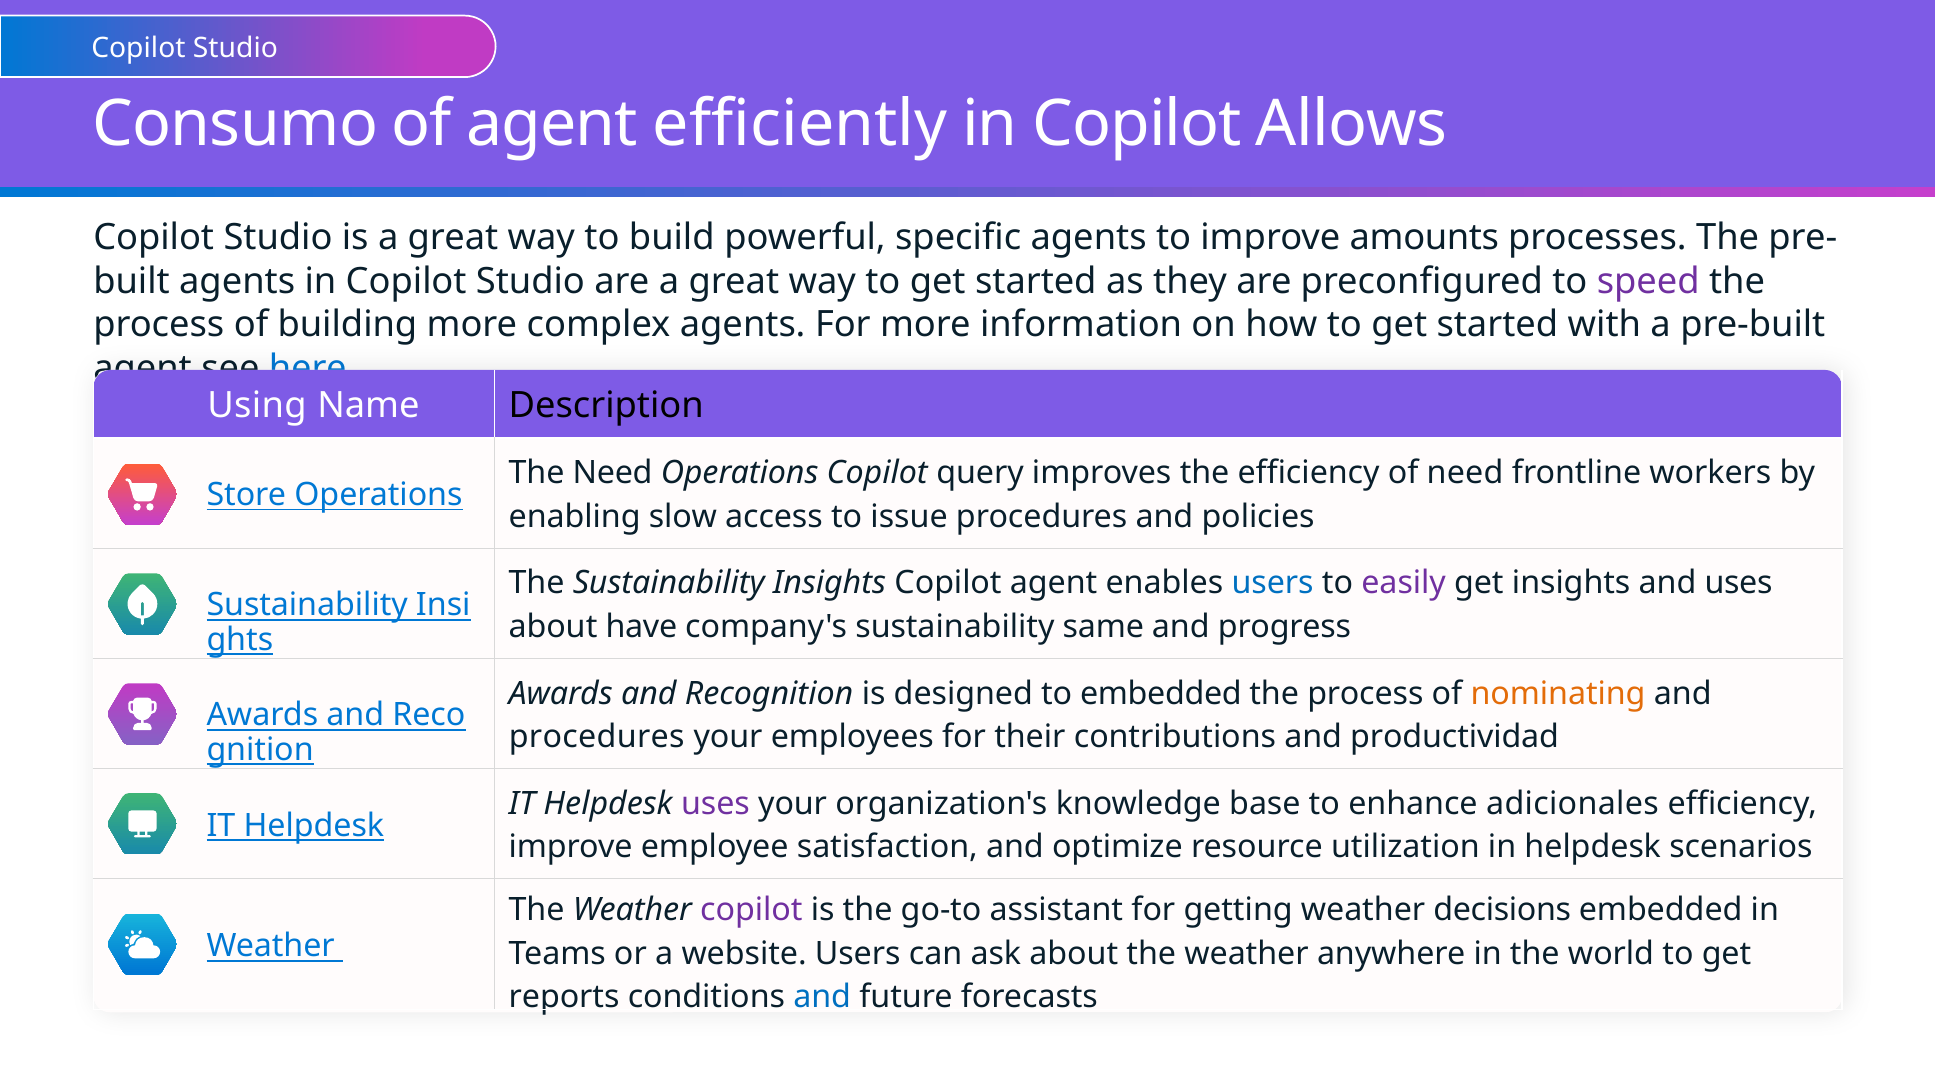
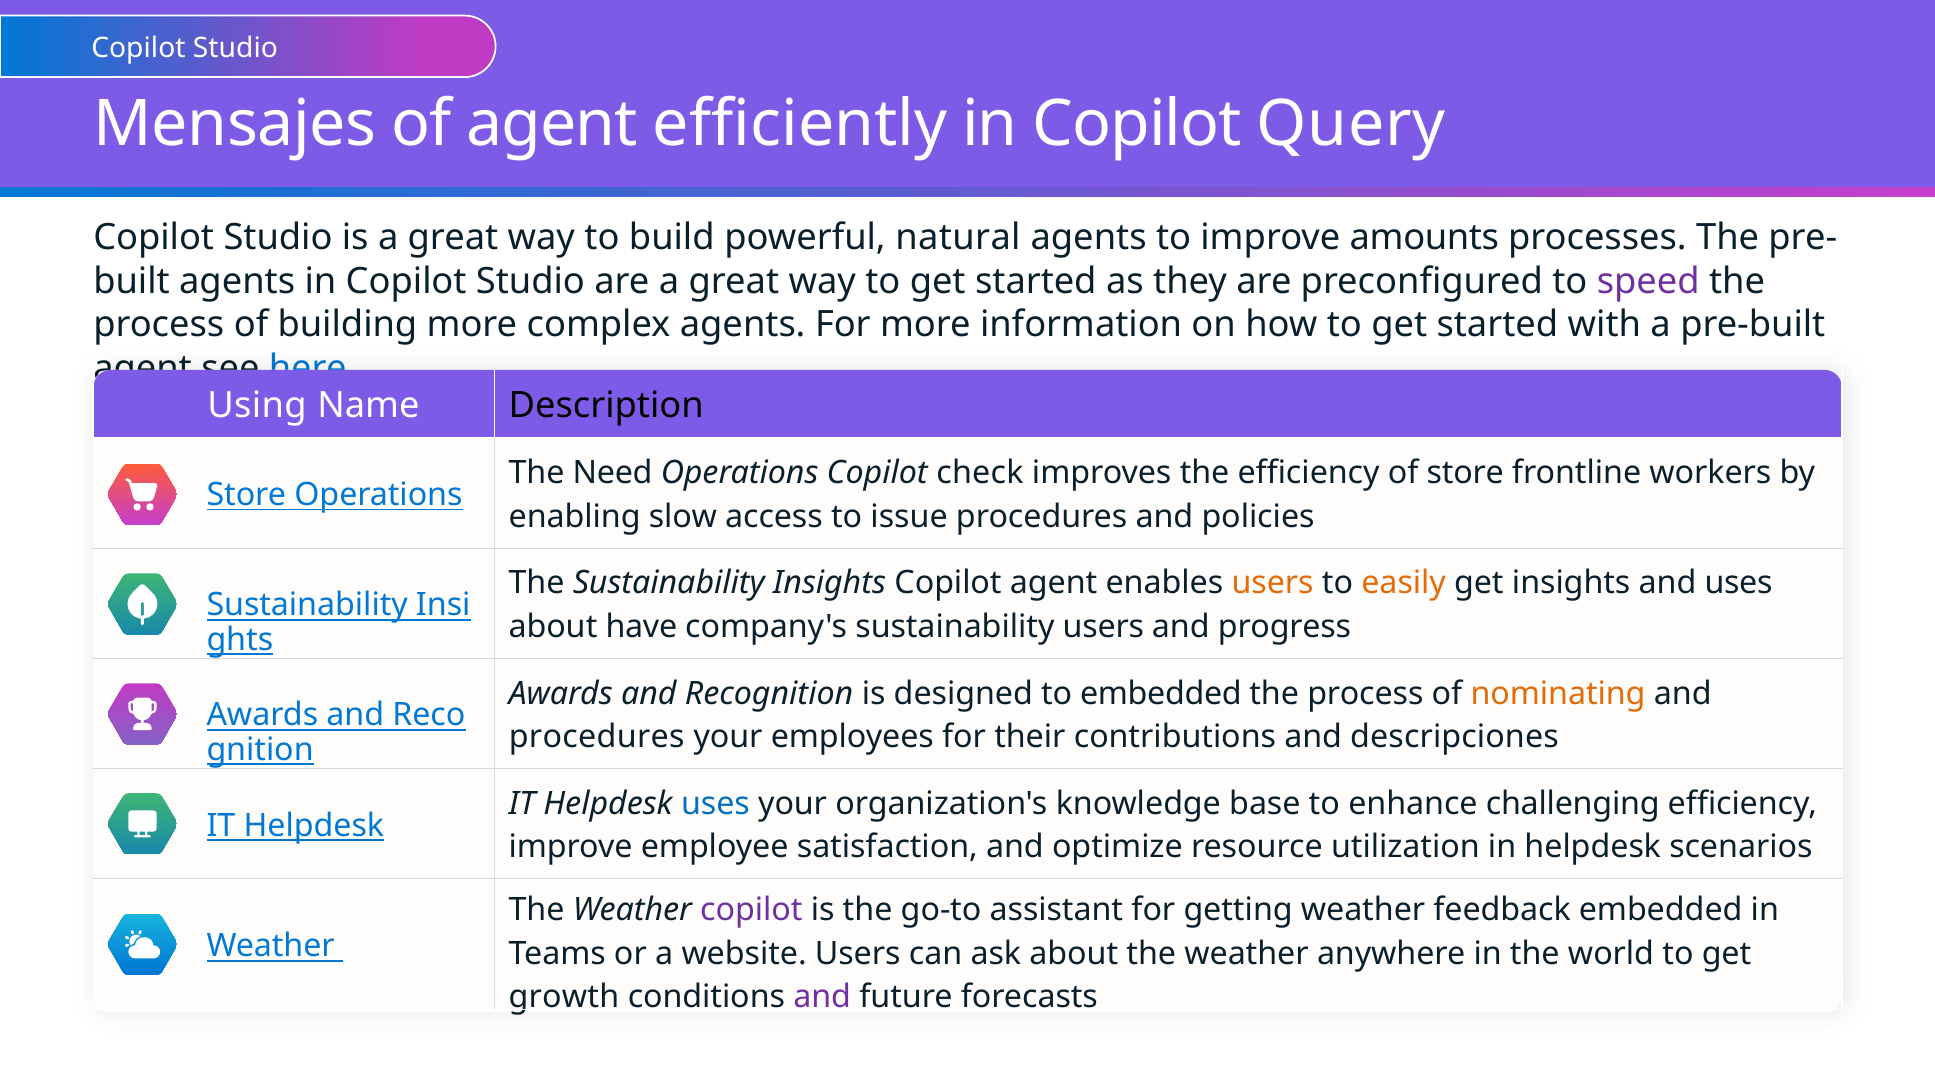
Consumo: Consumo -> Mensajes (235, 125)
Allows: Allows -> Query (1351, 125)
specific: specific -> natural (958, 238)
query: query -> check (980, 473)
of need: need -> store (1465, 473)
users colour: blue -> orange (1273, 583)
easily colour: purple -> orange (1404, 583)
sustainability same: same -> users (1103, 627)
productividad: productividad -> descripciones (1454, 737)
uses colour: purple -> blue (715, 804)
adicionales: adicionales -> challenging (1573, 804)
decisions: decisions -> feedback (1502, 910)
reports: reports -> growth (564, 998)
and colour: blue -> purple (822, 998)
